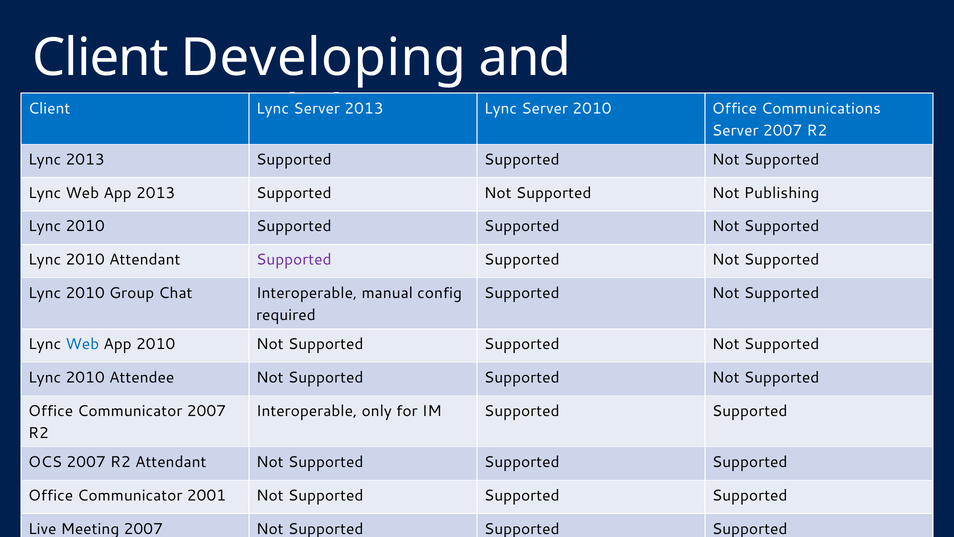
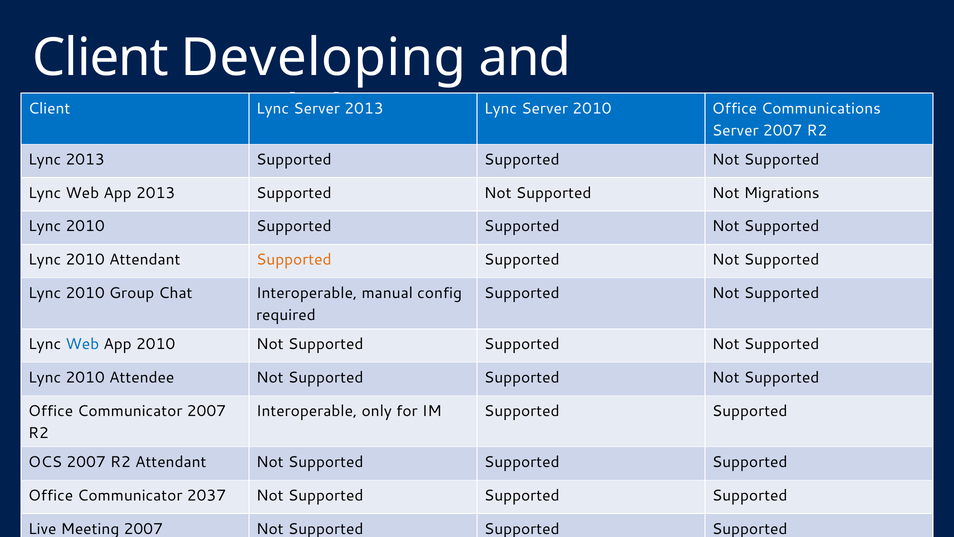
Publishing: Publishing -> Migrations (782, 193)
Supported colour: purple -> orange (294, 260)
2001: 2001 -> 2037 (206, 495)
